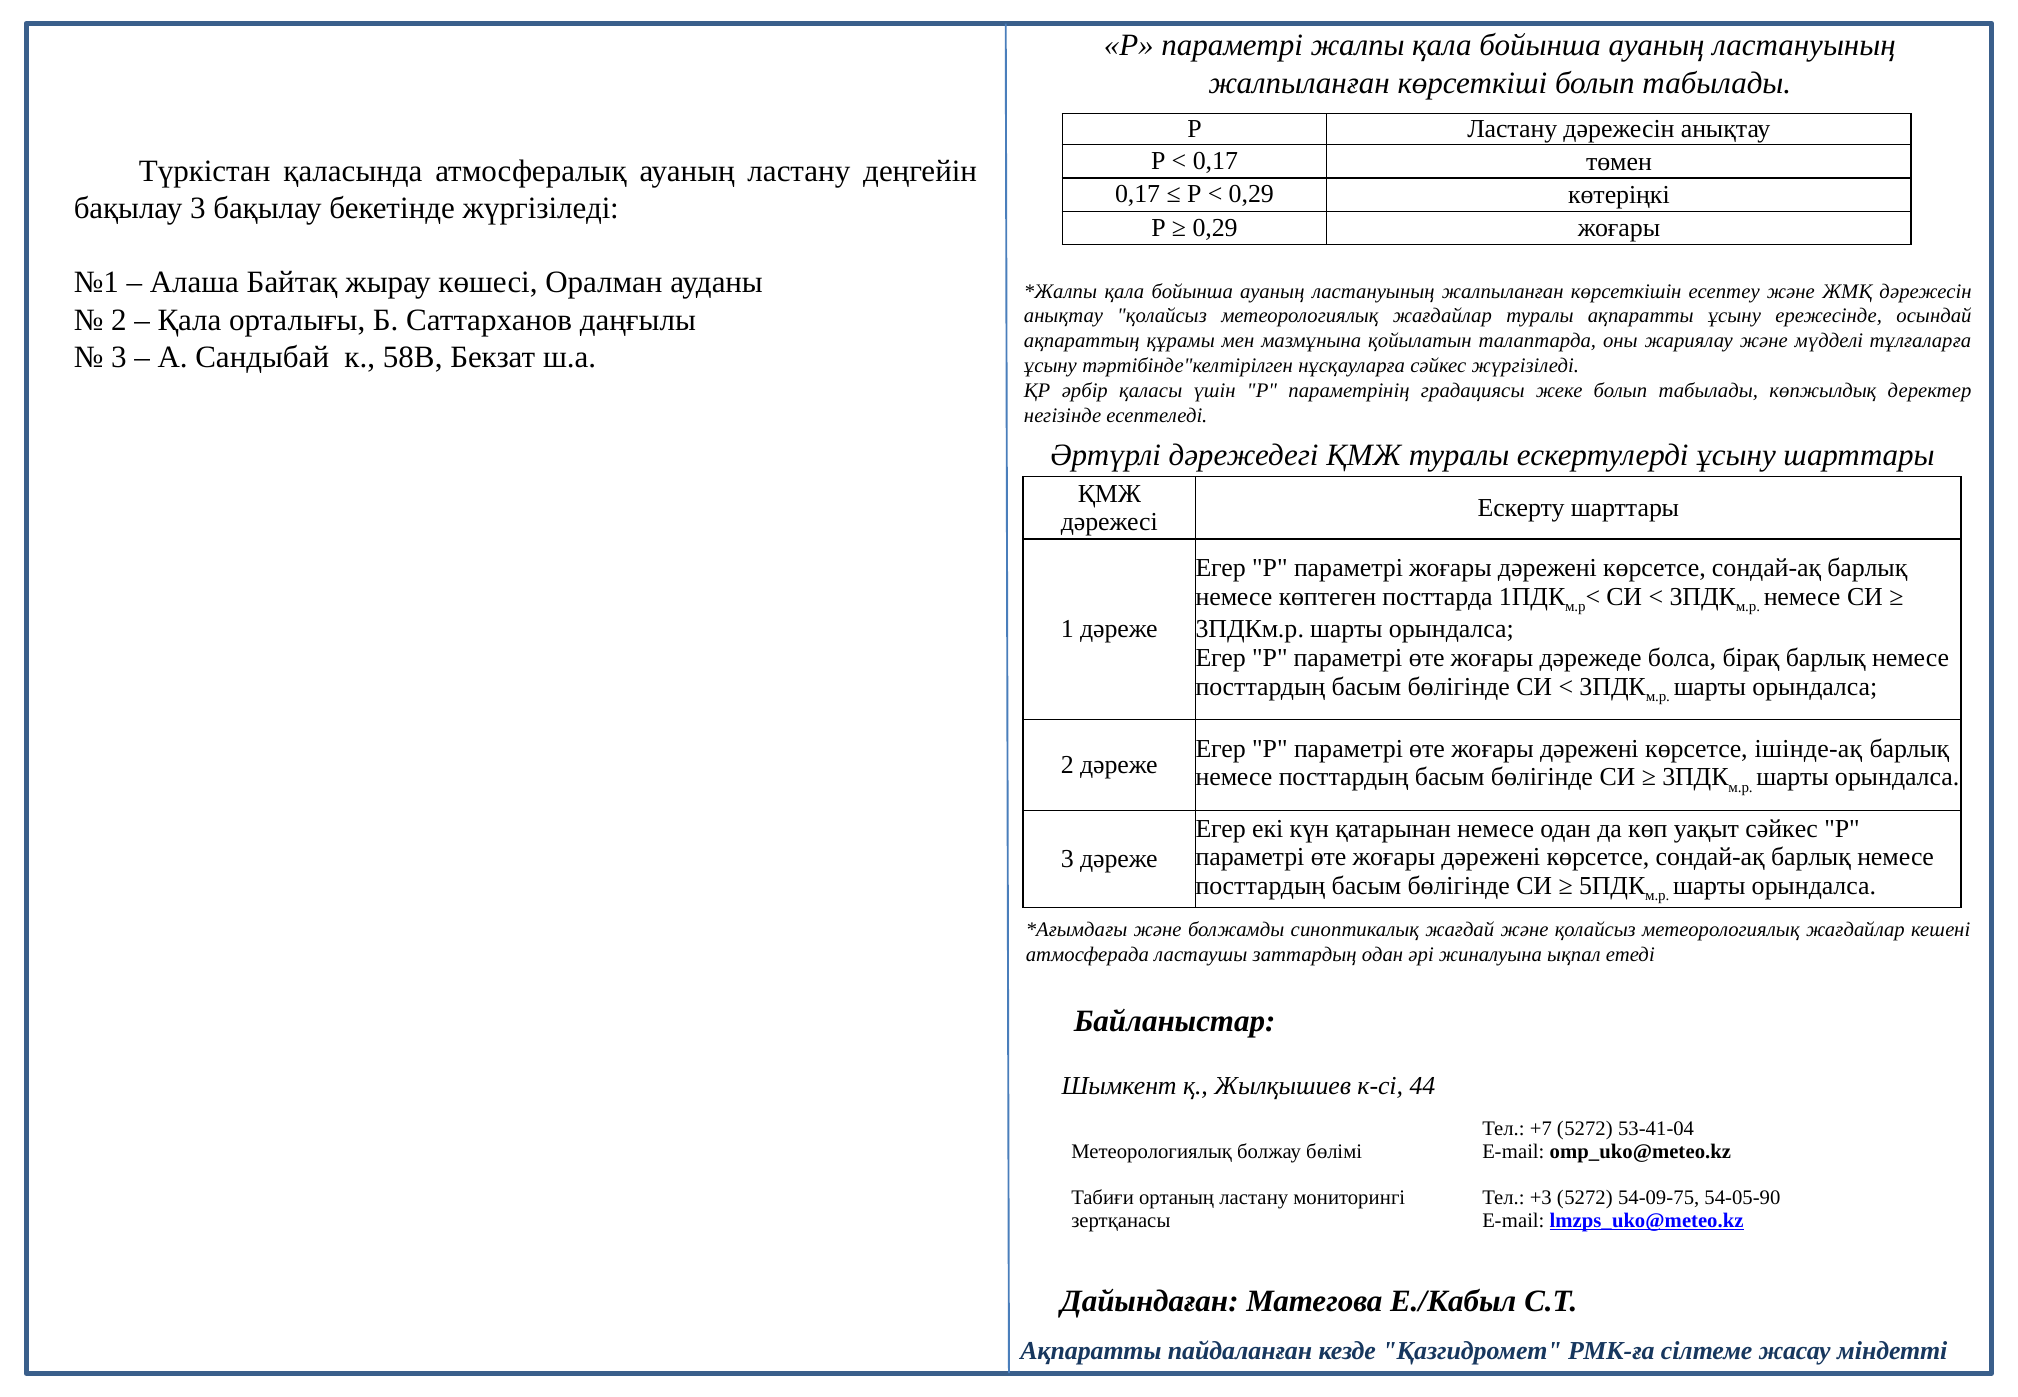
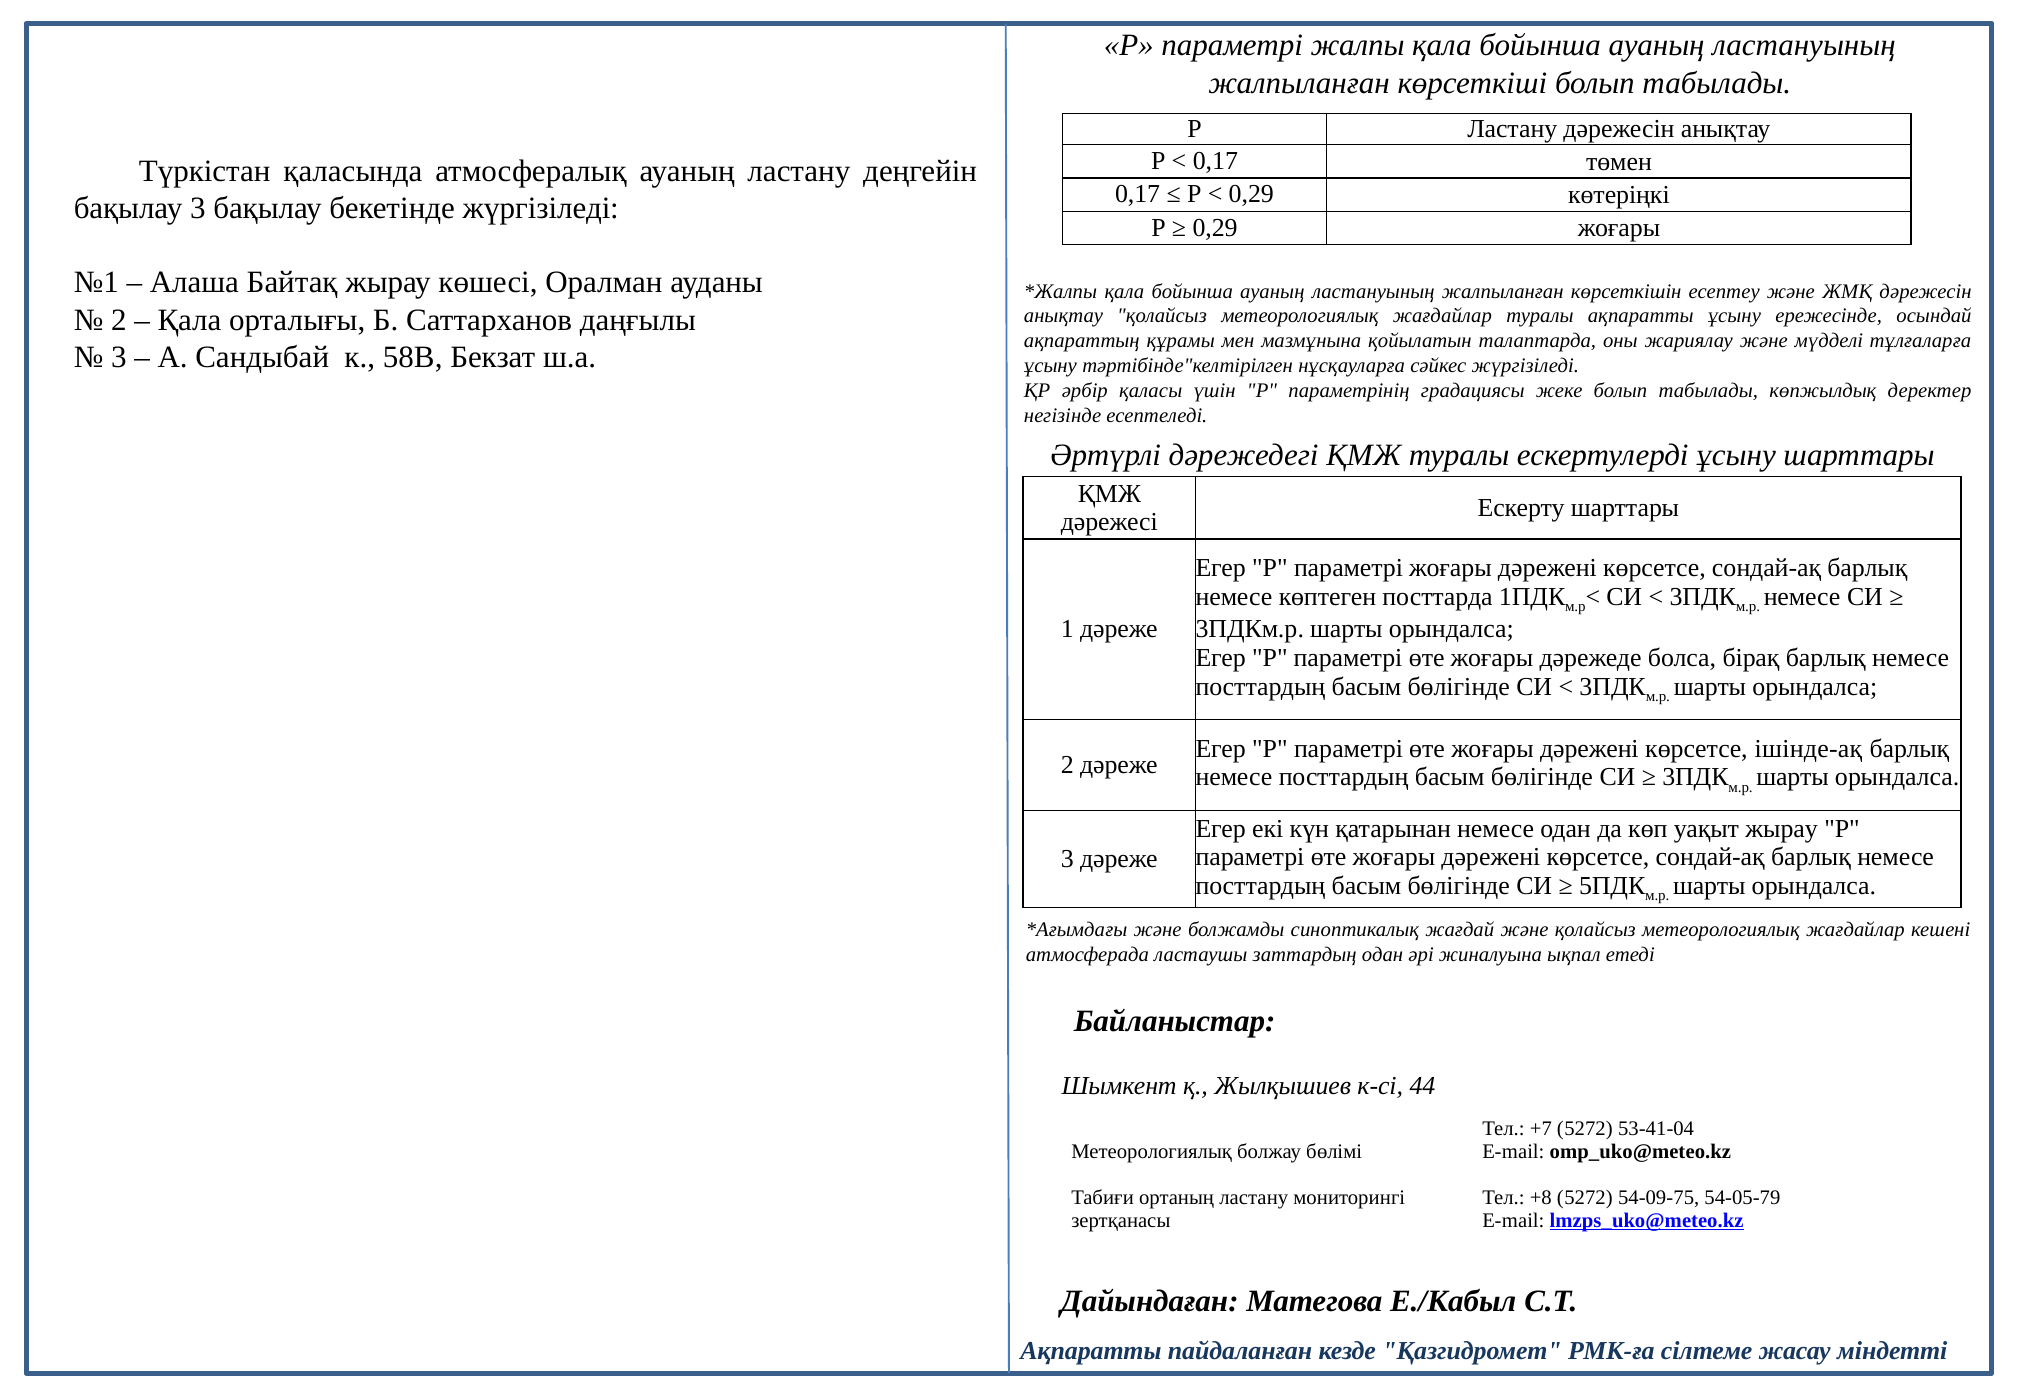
уақыт сәйкес: сәйкес -> жырау (1782, 829)
+3: +3 -> +8 (1541, 1197)
54-05-90: 54-05-90 -> 54-05-79 (1742, 1197)
